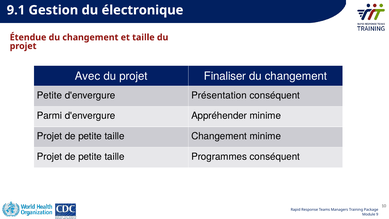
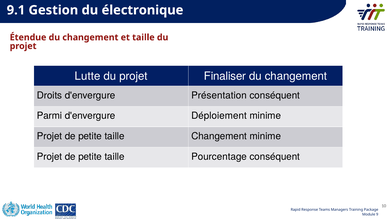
Avec: Avec -> Lutte (88, 76)
Petite: Petite -> Droits (49, 95)
Appréhender: Appréhender -> Déploiement (219, 116)
Programmes: Programmes -> Pourcentage (219, 156)
